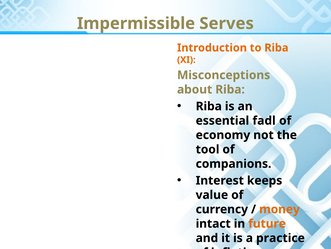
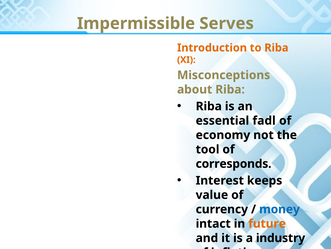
companions: companions -> corresponds (234, 163)
money colour: orange -> blue (279, 209)
practice: practice -> industry (281, 237)
